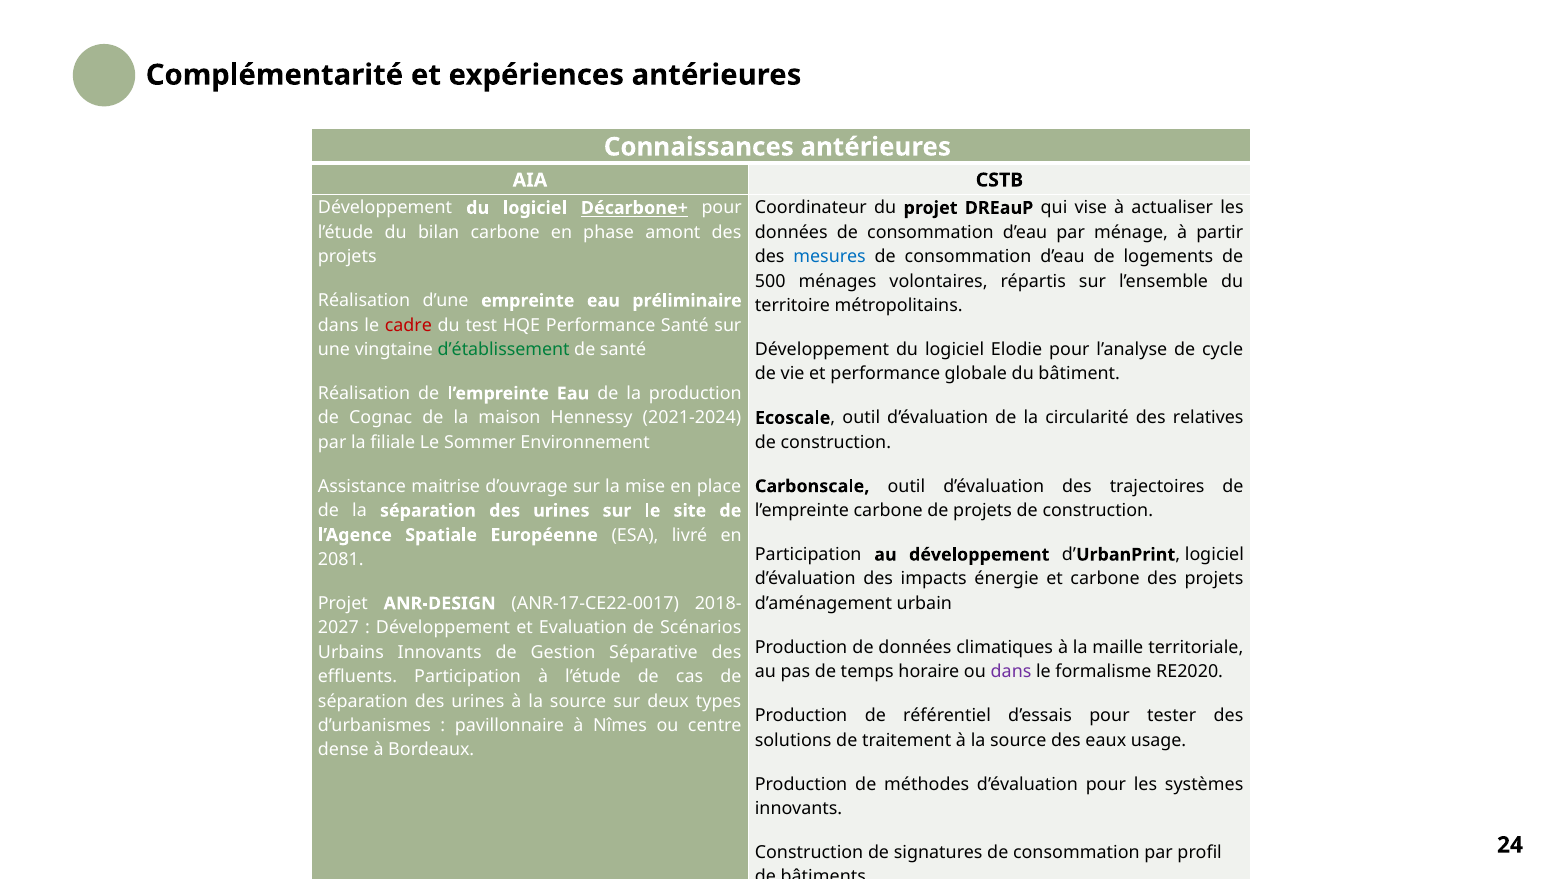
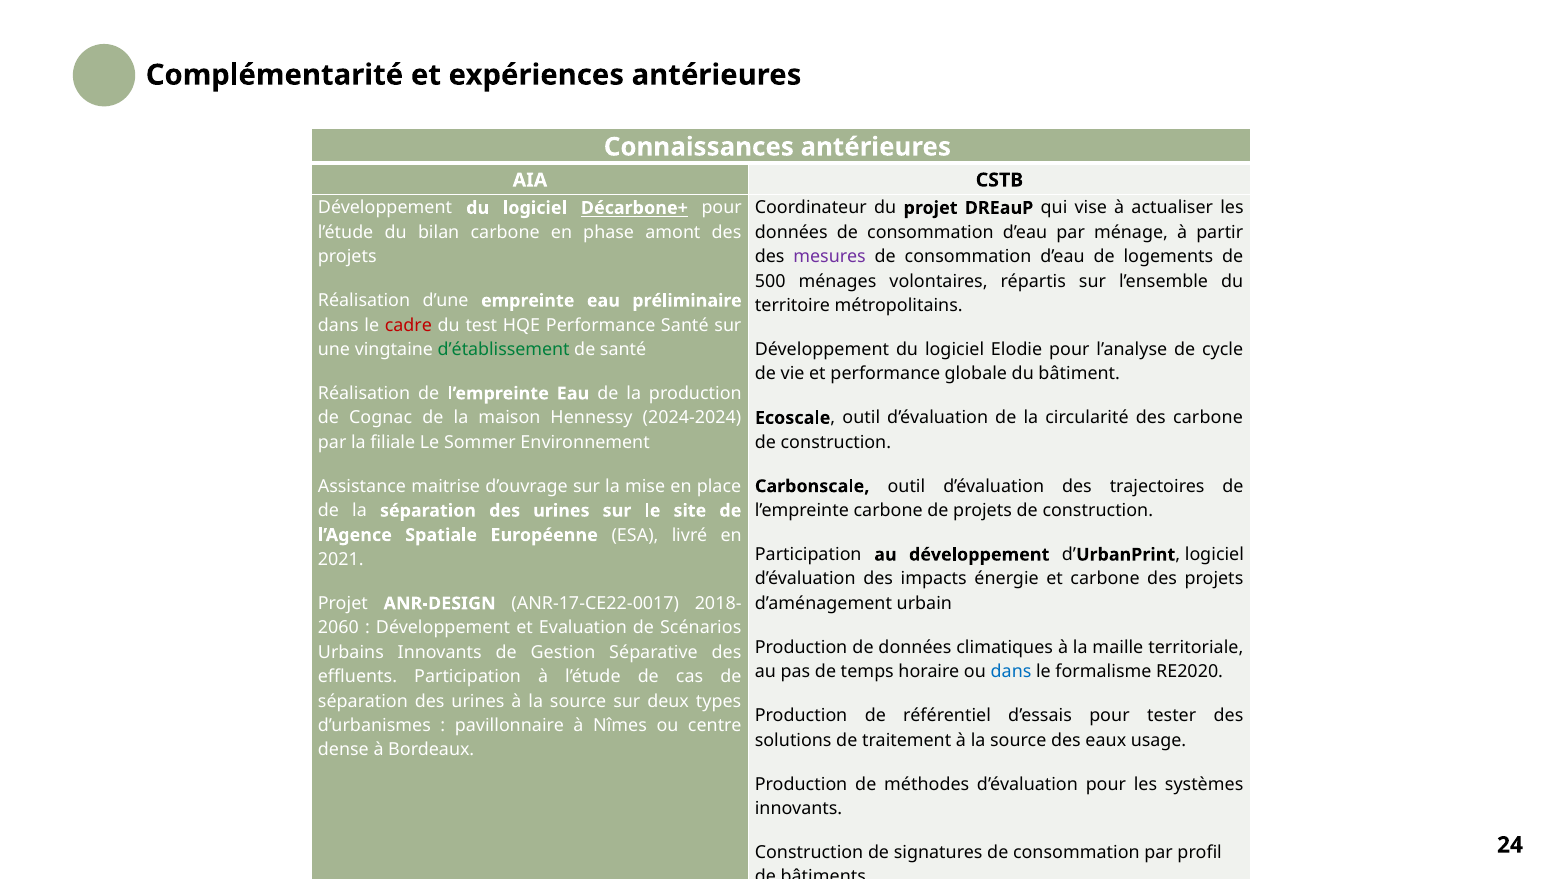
mesures colour: blue -> purple (830, 257)
2021-2024: 2021-2024 -> 2024-2024 (692, 418)
des relatives: relatives -> carbone (1208, 418)
2081: 2081 -> 2021 (341, 559)
2027: 2027 -> 2060 (338, 628)
dans colour: purple -> blue (1011, 672)
